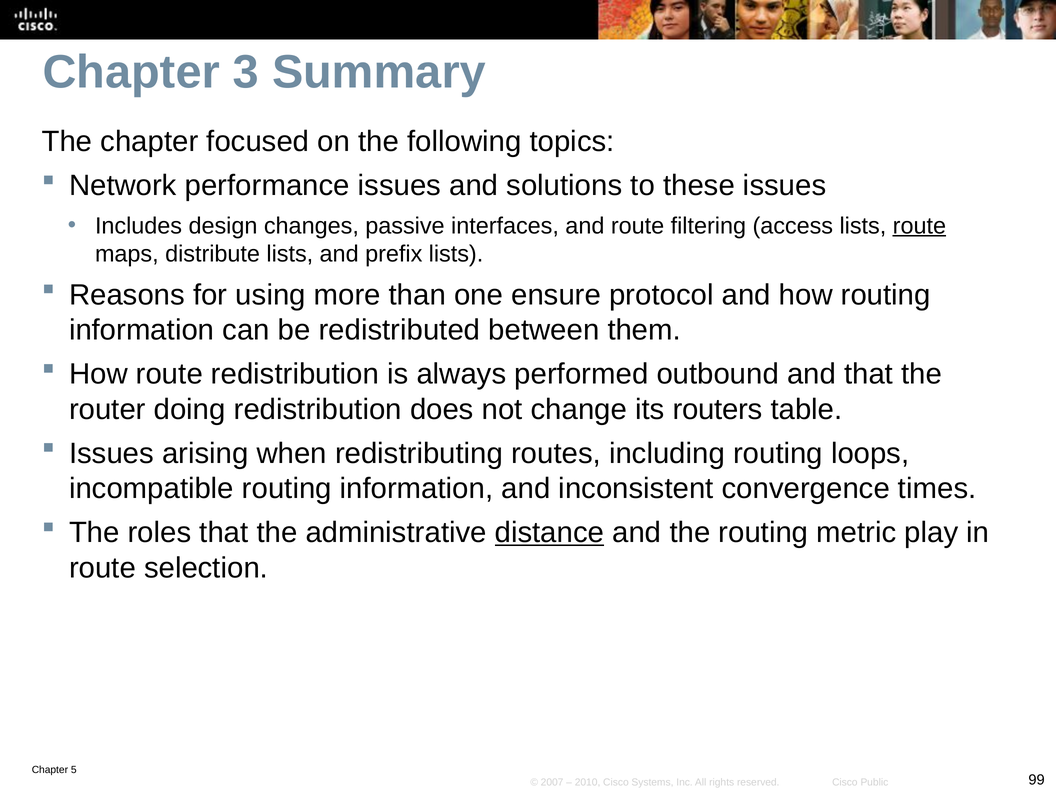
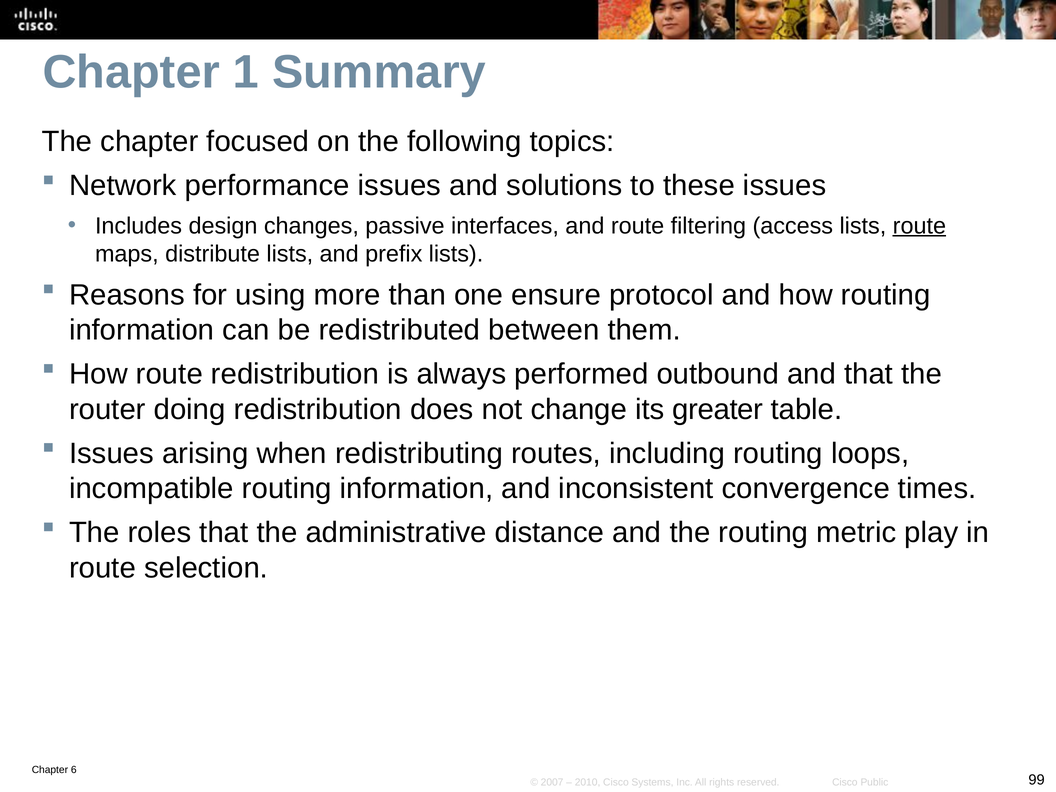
3: 3 -> 1 (246, 72)
routers: routers -> greater (718, 409)
distance underline: present -> none (549, 533)
5: 5 -> 6 (74, 770)
